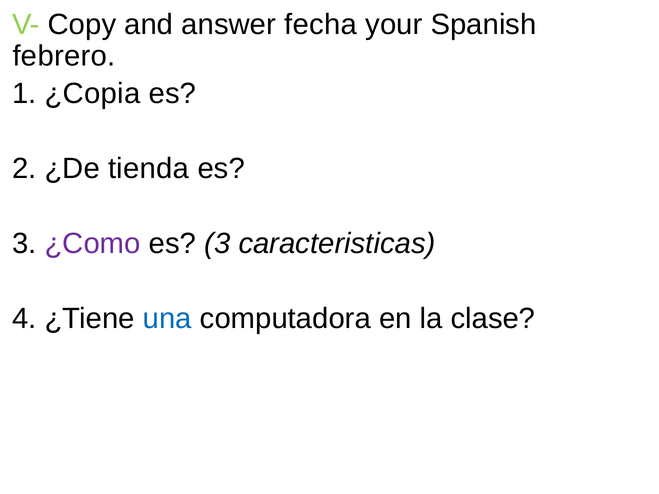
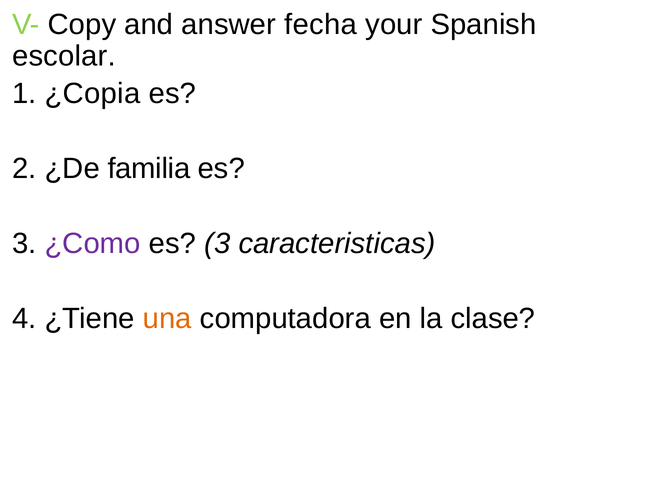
febrero: febrero -> escolar (64, 56)
tienda: tienda -> familia (149, 169)
una colour: blue -> orange (167, 319)
